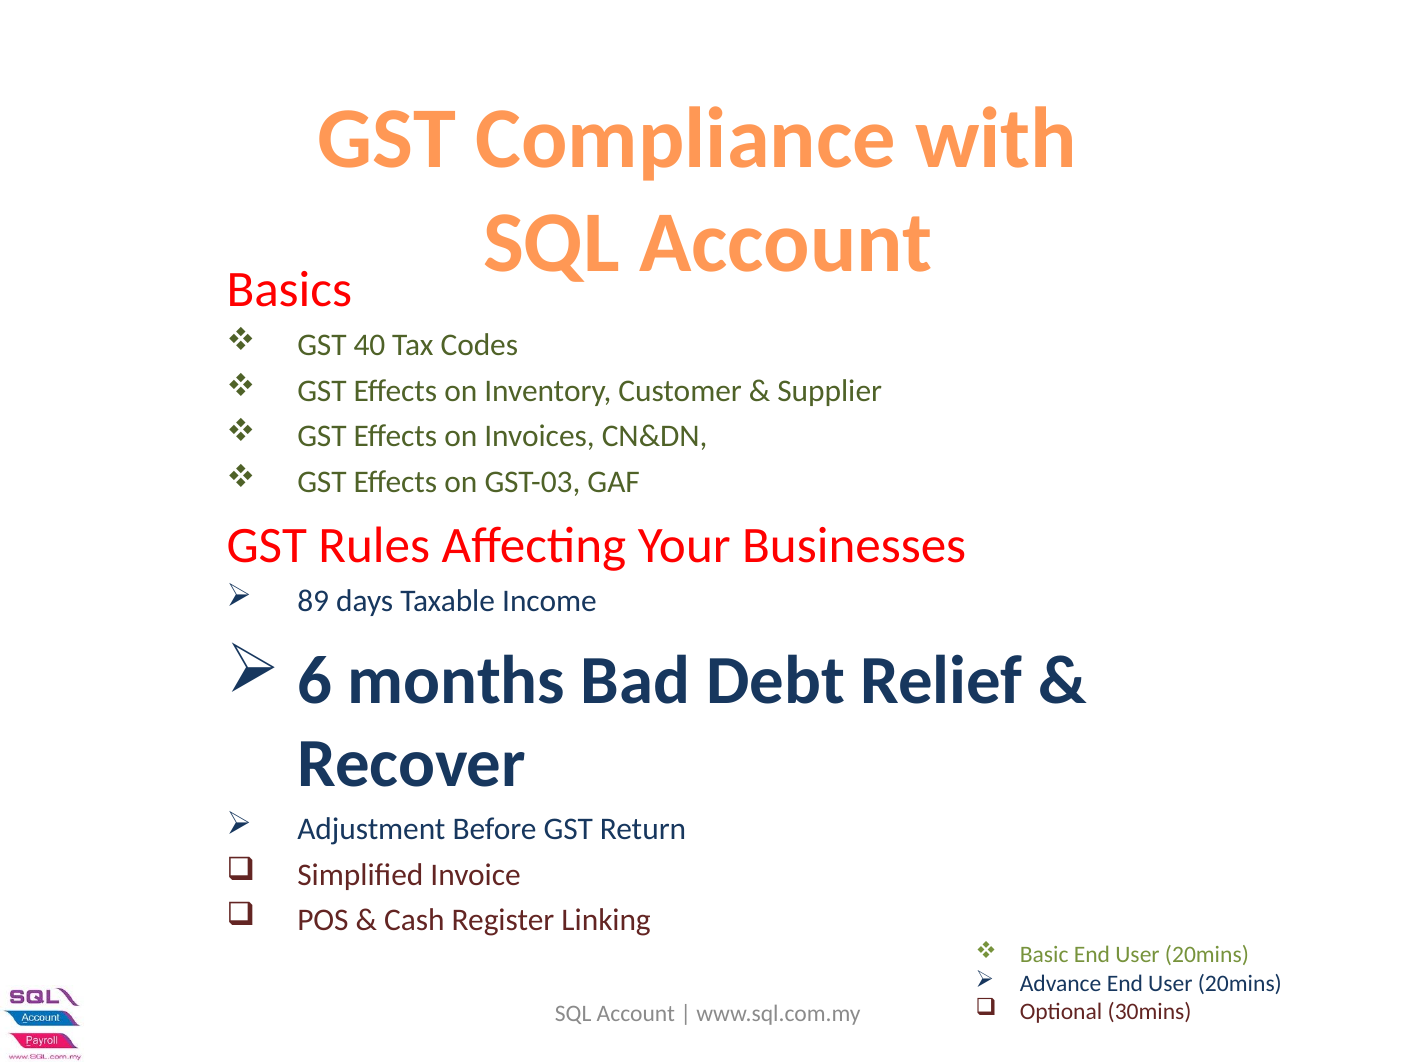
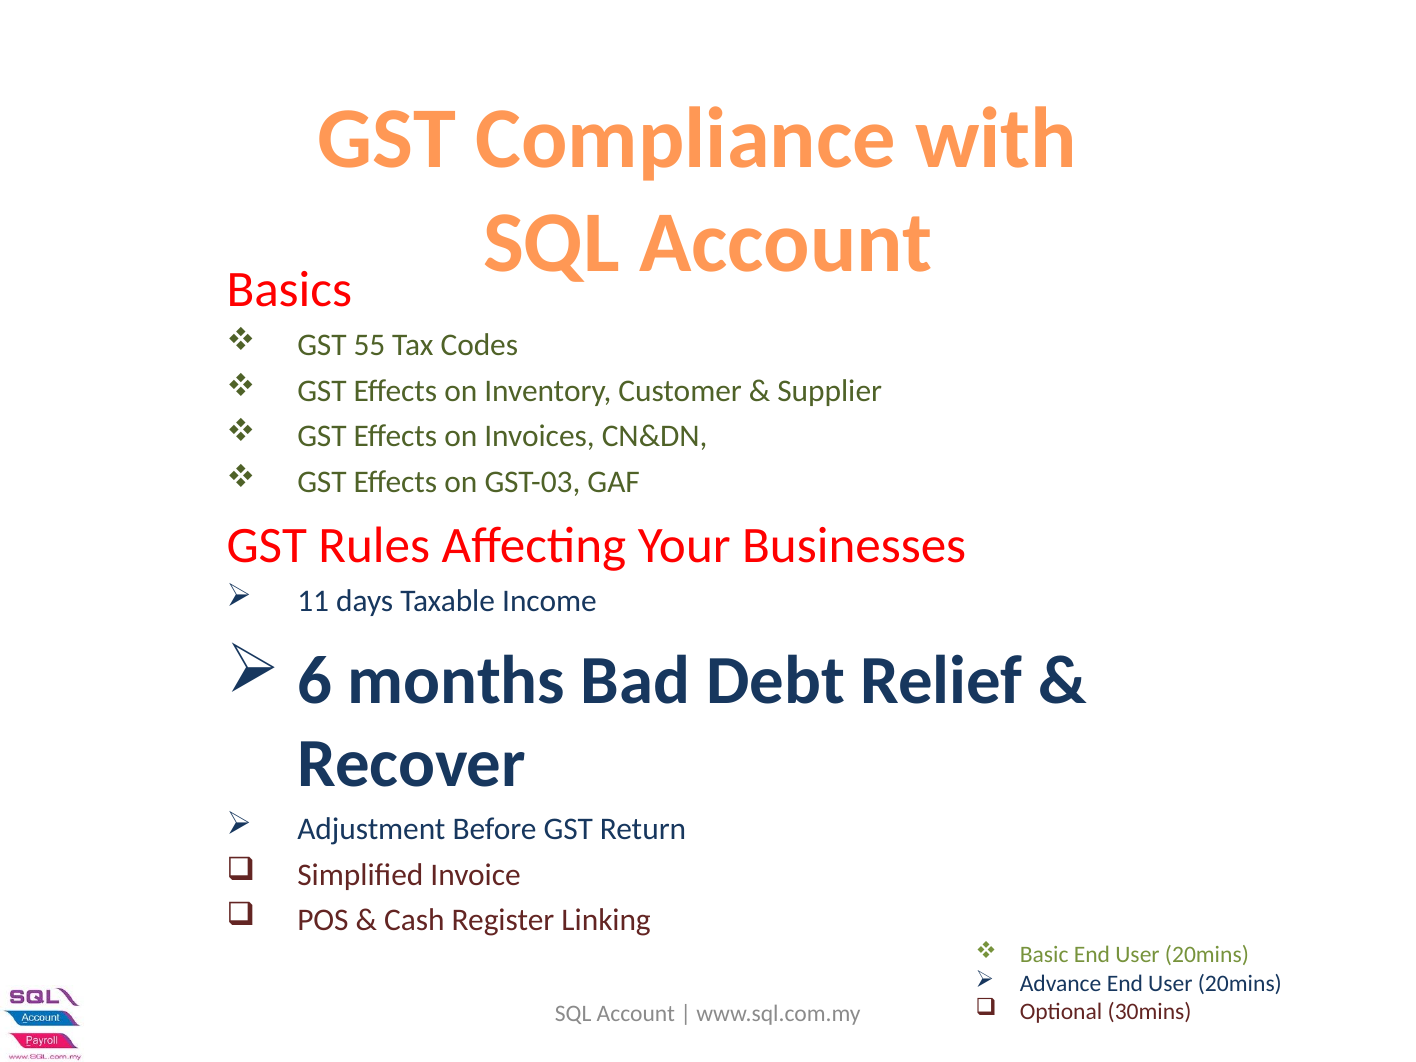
40: 40 -> 55 (369, 345)
89: 89 -> 11 (313, 601)
